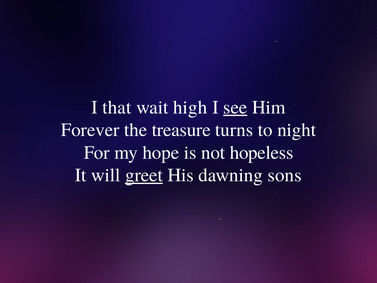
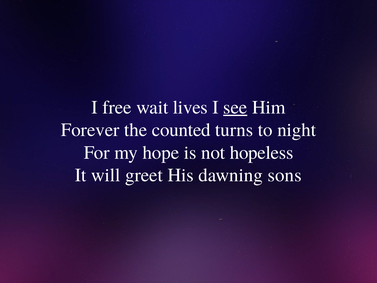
that: that -> free (117, 107)
high: high -> lives (190, 107)
treasure: treasure -> counted (181, 130)
greet underline: present -> none (144, 175)
